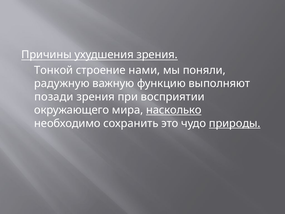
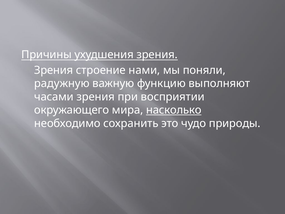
Тонкой: Тонкой -> Зрения (54, 70)
позади: позади -> часами (54, 97)
природы underline: present -> none (235, 123)
